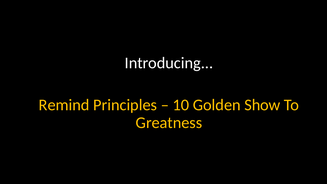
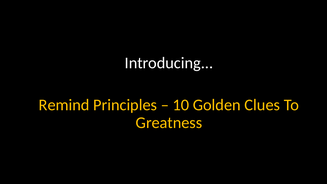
Show: Show -> Clues (262, 105)
